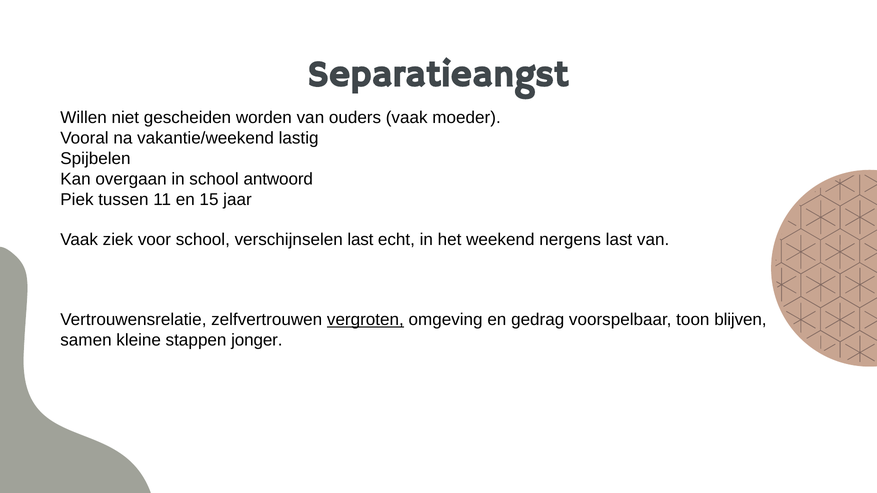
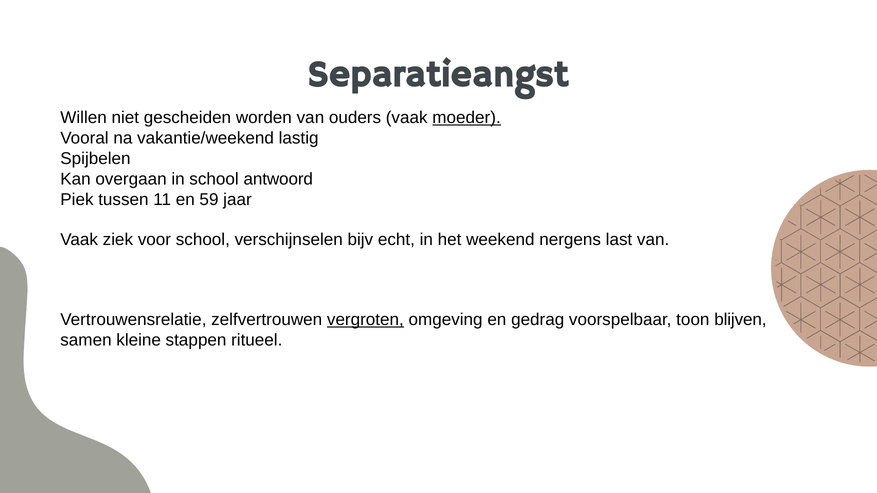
moeder underline: none -> present (467, 118)
15: 15 -> 59 (209, 200)
verschijnselen last: last -> bijv (360, 240)
jonger: jonger -> ritueel (257, 340)
